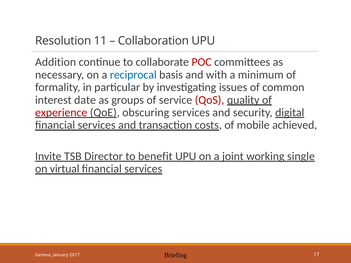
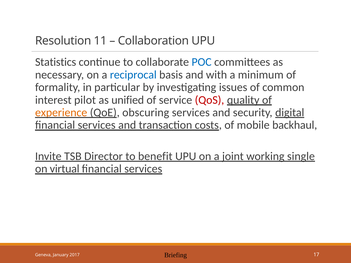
Addition: Addition -> Statistics (56, 62)
POC colour: red -> blue (202, 62)
date: date -> pilot (85, 100)
groups: groups -> unified (128, 100)
experience colour: red -> orange (61, 113)
achieved: achieved -> backhaul (295, 125)
